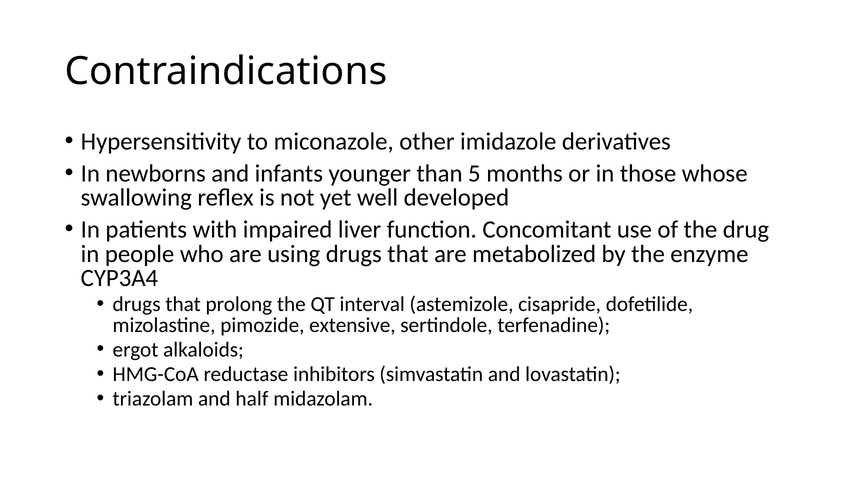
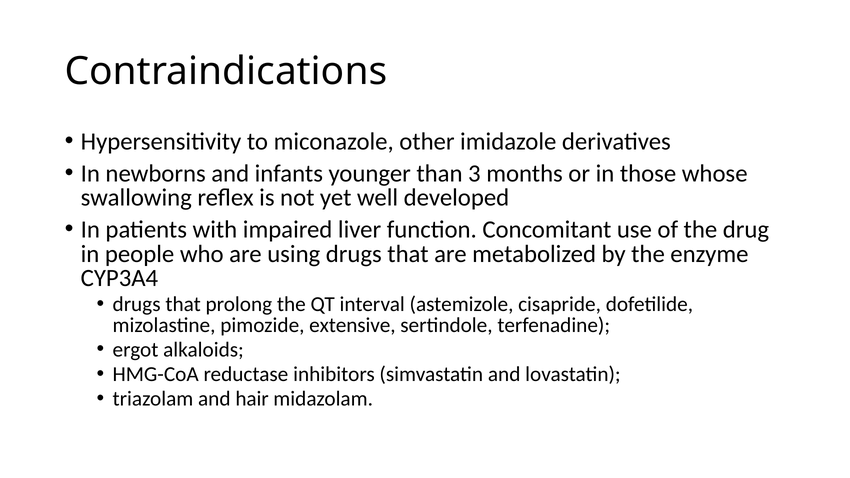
5: 5 -> 3 (474, 174)
half: half -> hair (252, 399)
